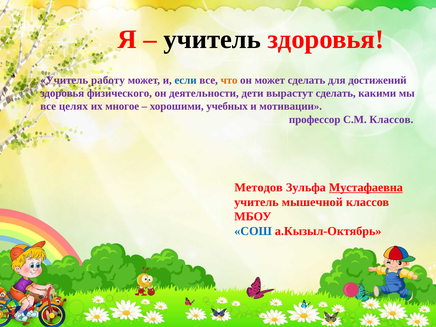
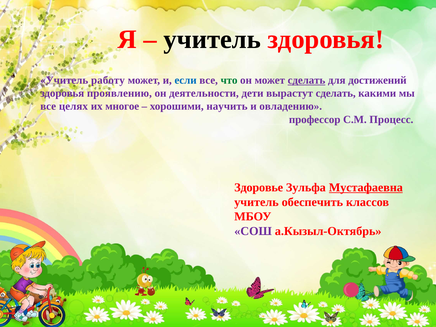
что colour: orange -> green (229, 80)
сделать underline: none -> present (306, 80)
физического: физического -> проявлению (119, 93)
учебных: учебных -> научить (227, 106)
мотивации: мотивации -> овладению (291, 106)
С.М Классов: Классов -> Процесс (391, 119)
Методов: Методов -> Здоровье (259, 187)
мышечной: мышечной -> обеспечить (312, 202)
СОШ colour: blue -> purple (253, 231)
